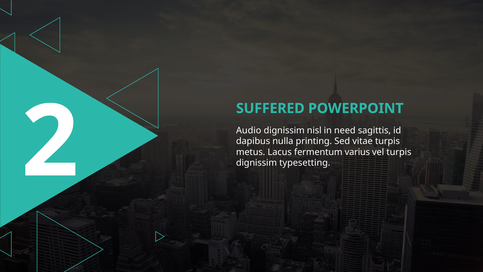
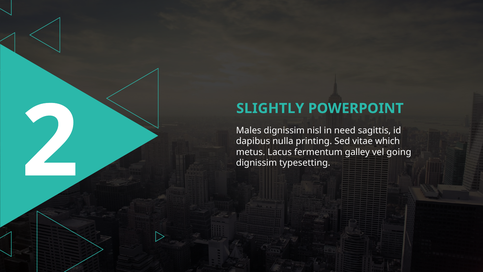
SUFFERED: SUFFERED -> SLIGHTLY (270, 108)
Audio: Audio -> Males (249, 130)
vitae turpis: turpis -> which (387, 141)
varius: varius -> galley (357, 152)
vel turpis: turpis -> going (399, 152)
